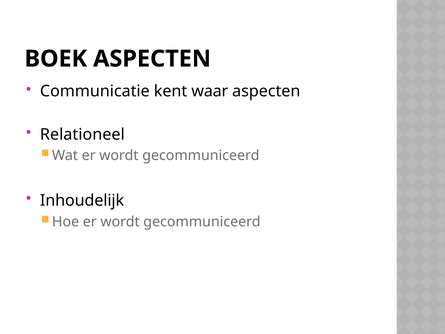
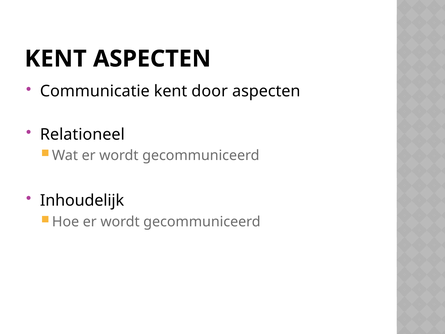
BOEK: BOEK -> KENT (56, 59)
waar: waar -> door (210, 91)
